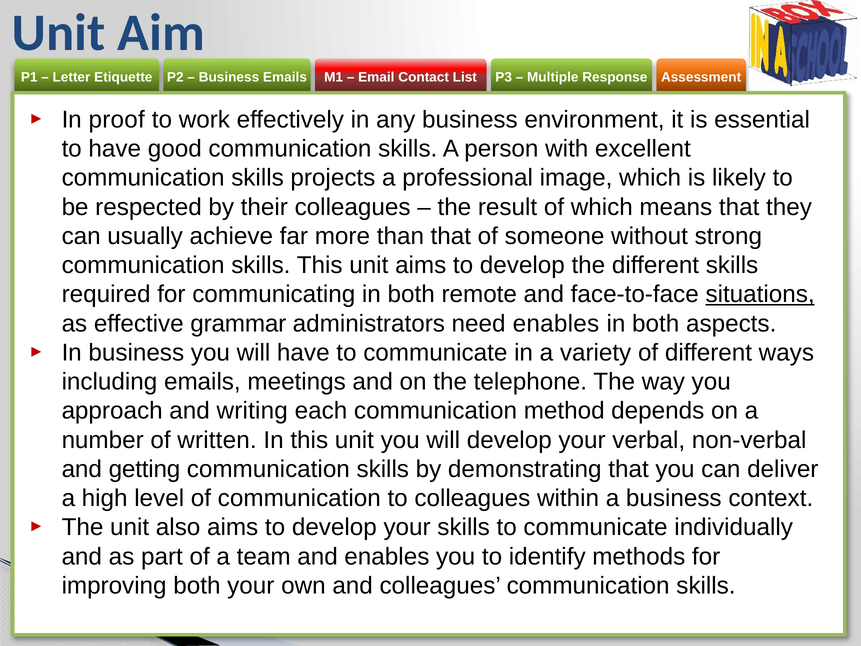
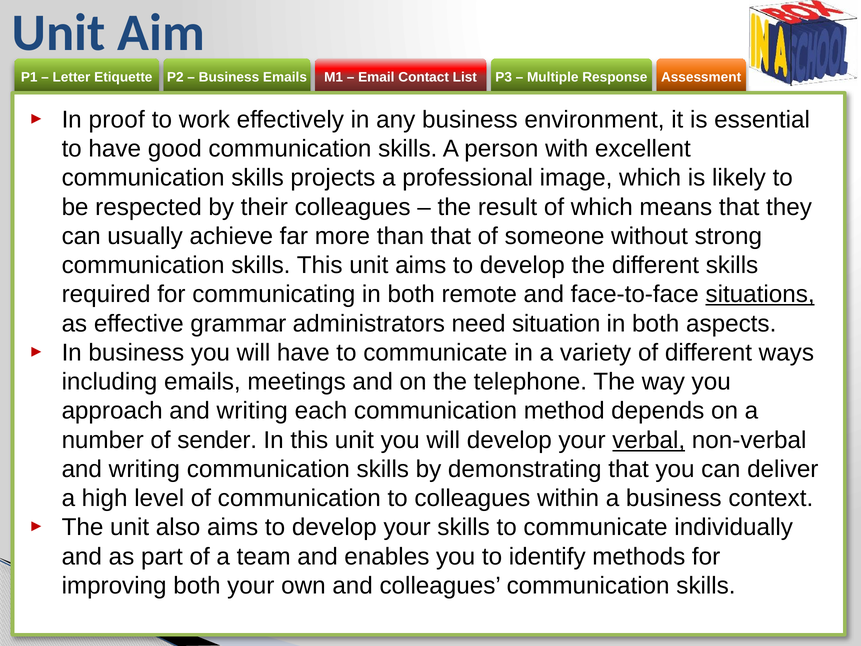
need enables: enables -> situation (556, 323)
written: written -> sender (217, 440)
verbal underline: none -> present (649, 440)
getting: getting -> writing (144, 469)
